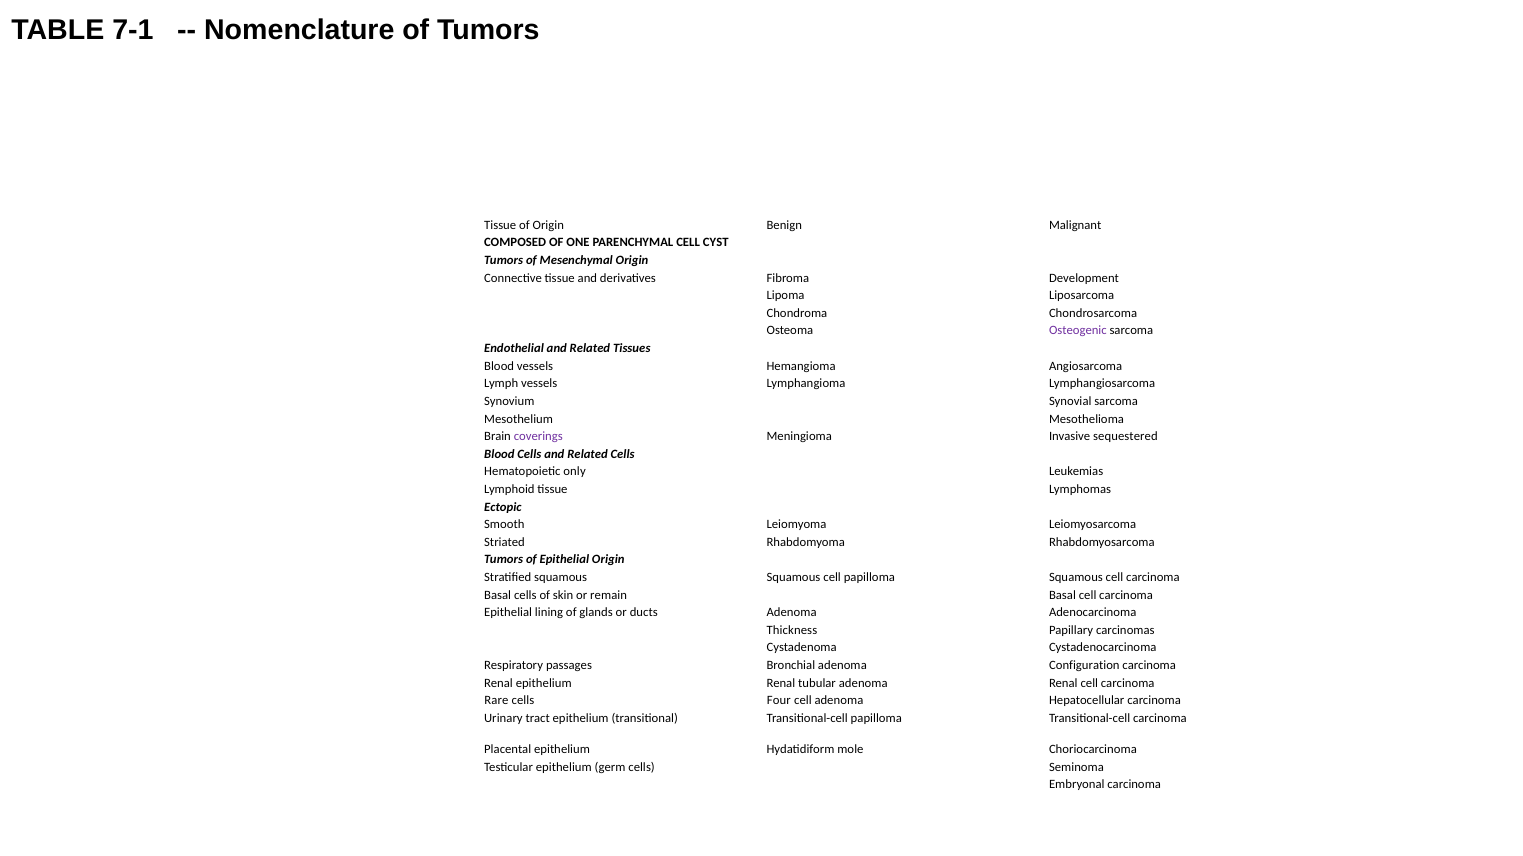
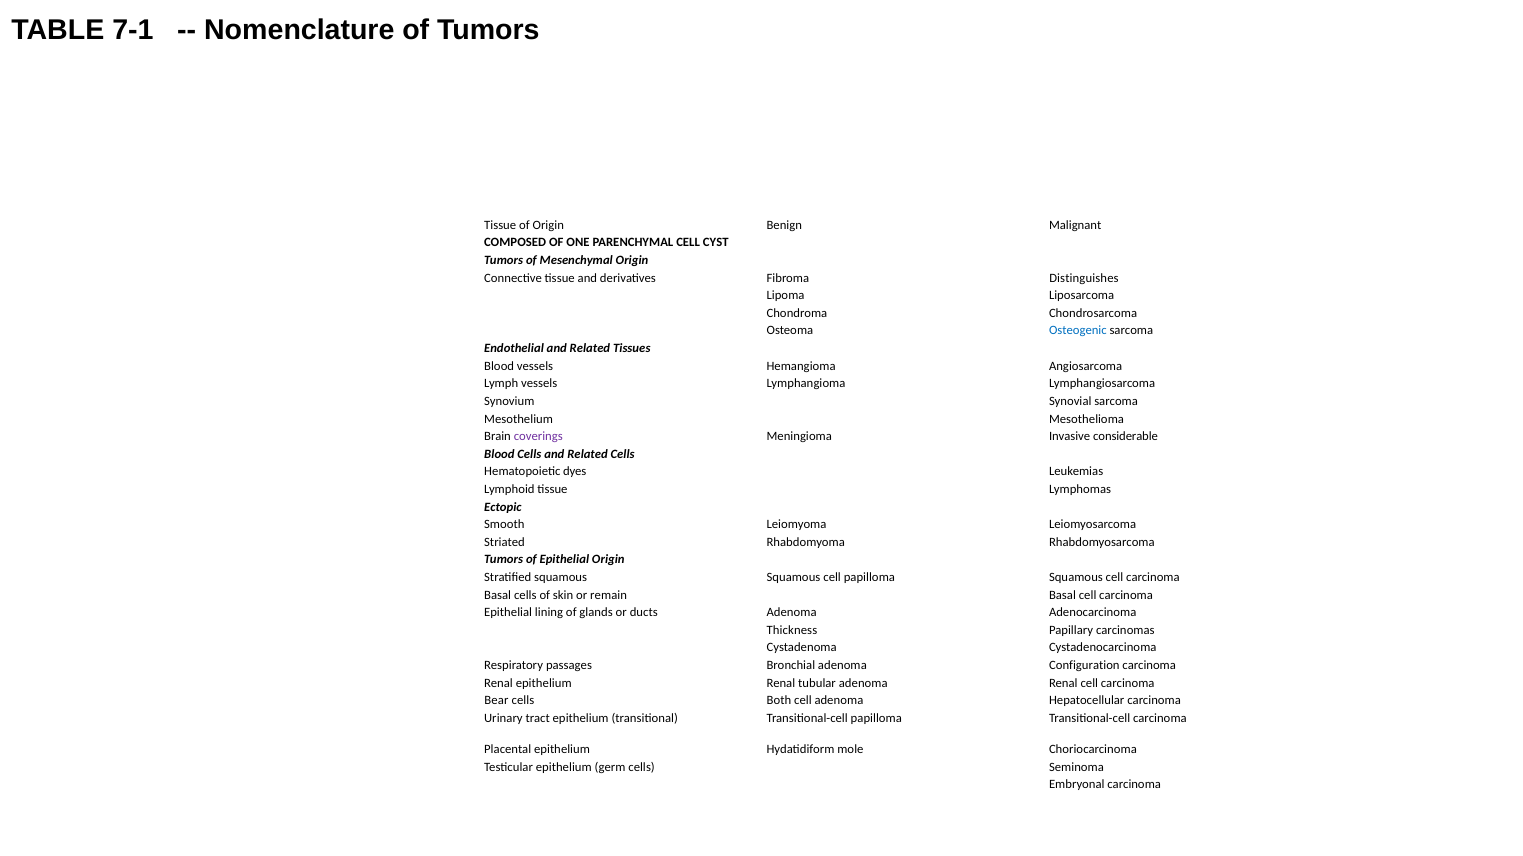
Development: Development -> Distinguishes (1084, 278)
Osteogenic colour: purple -> blue (1078, 331)
sequestered: sequestered -> considerable (1126, 437)
only: only -> dyes (575, 472)
Rare: Rare -> Bear (496, 701)
Four: Four -> Both (779, 701)
